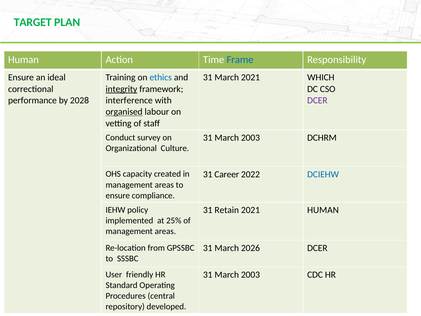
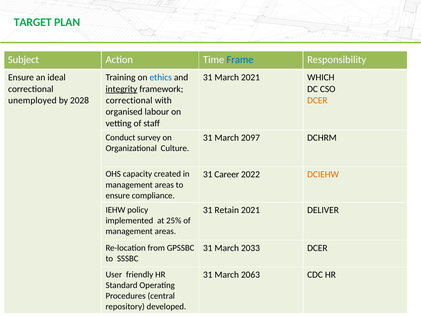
Human: Human -> Subject (23, 60)
performance: performance -> unemployed (32, 100)
interference: interference -> correctional (129, 100)
DCER colour: purple -> orange (317, 100)
organised underline: present -> none (124, 112)
2003: 2003 -> 2097 (250, 138)
DCIEHW colour: blue -> orange (323, 174)
2021 HUMAN: HUMAN -> DELIVER (323, 210)
2026: 2026 -> 2033 (250, 248)
2003: 2003 -> 2063 (250, 275)
